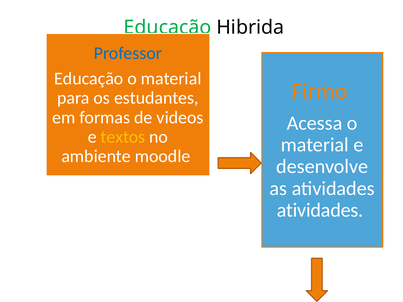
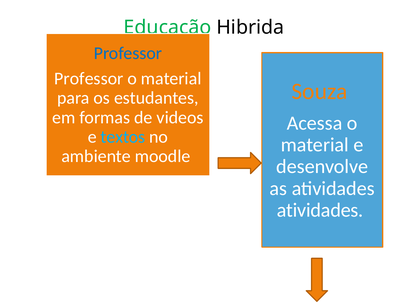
Educação: Educação -> Professor (89, 79)
Firmo: Firmo -> Souza (320, 91)
textos colour: yellow -> light blue (123, 137)
